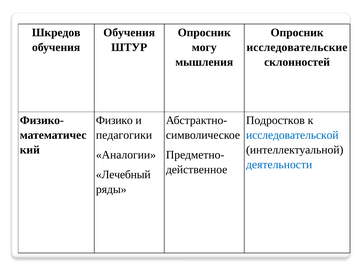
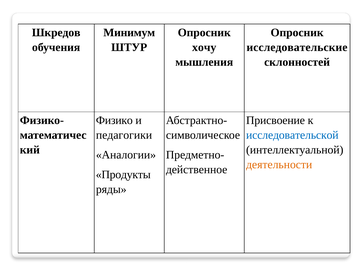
Обучения: Обучения -> Минимум (129, 33)
могу: могу -> хочу (204, 47)
Подростков: Подростков -> Присвоение (275, 120)
деятельности colour: blue -> orange (279, 165)
Лечебный: Лечебный -> Продукты (123, 175)
